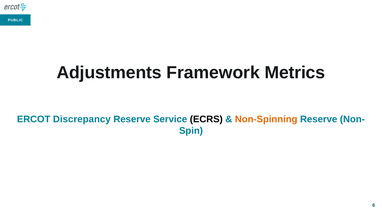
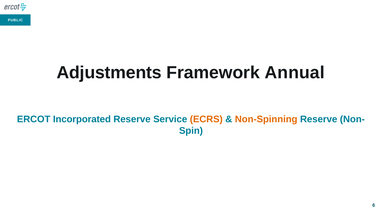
Metrics: Metrics -> Annual (295, 72)
Discrepancy: Discrepancy -> Incorporated (82, 119)
ECRS colour: black -> orange (206, 119)
